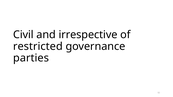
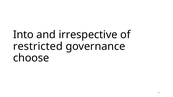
Civil: Civil -> Into (23, 35)
parties: parties -> choose (31, 58)
